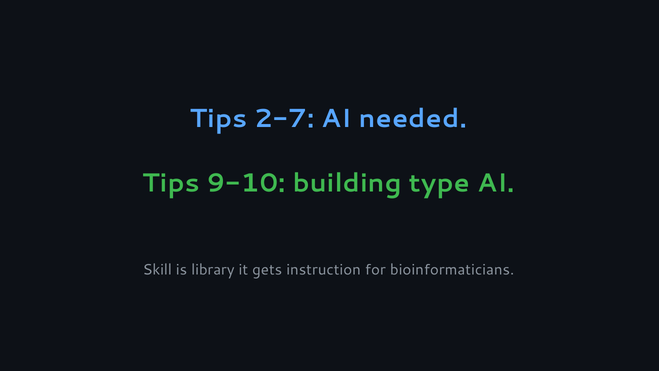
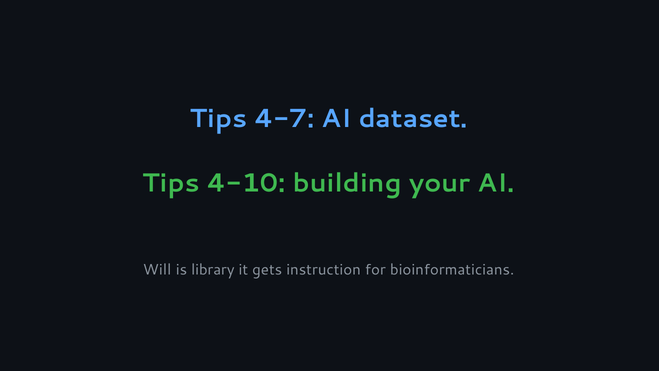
2-7: 2-7 -> 4-7 (284, 119)
needed: needed -> dataset (413, 119)
9-10: 9-10 -> 4-10 (246, 183)
type: type -> your (440, 183)
Skill: Skill -> Will (157, 270)
